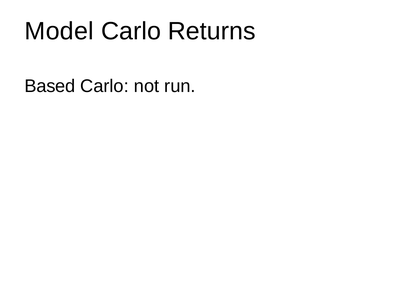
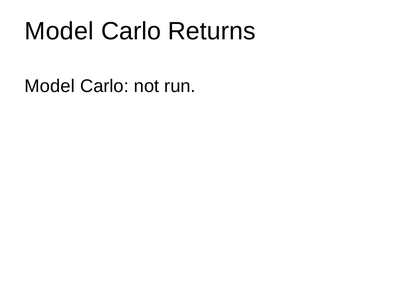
Based: Based -> Model (50, 86)
